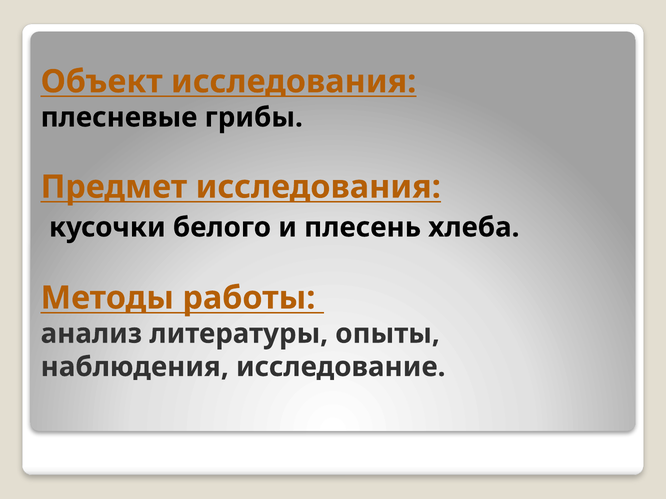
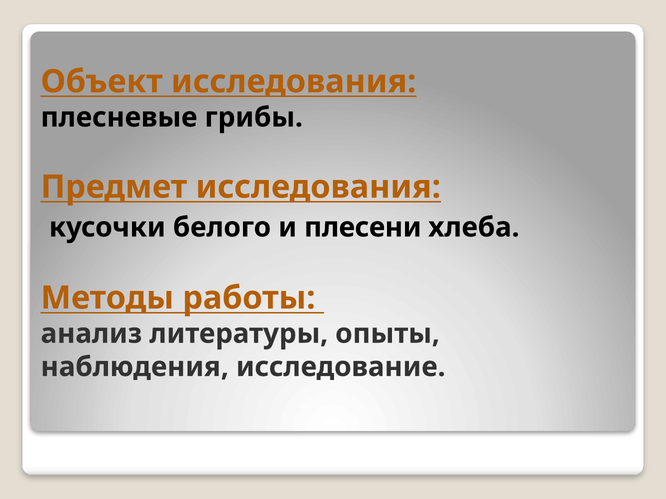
плесень: плесень -> плесени (363, 228)
